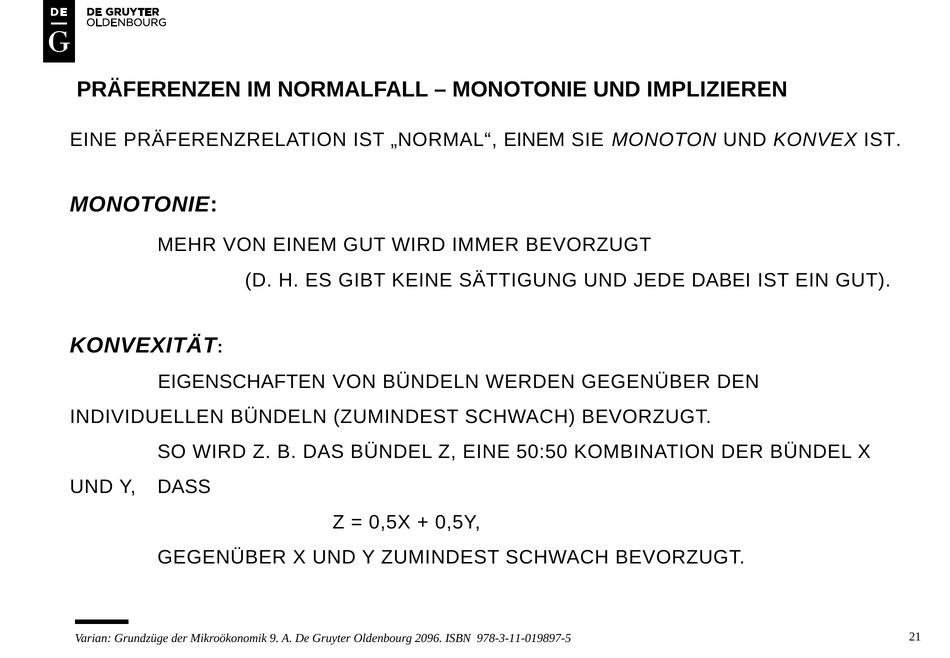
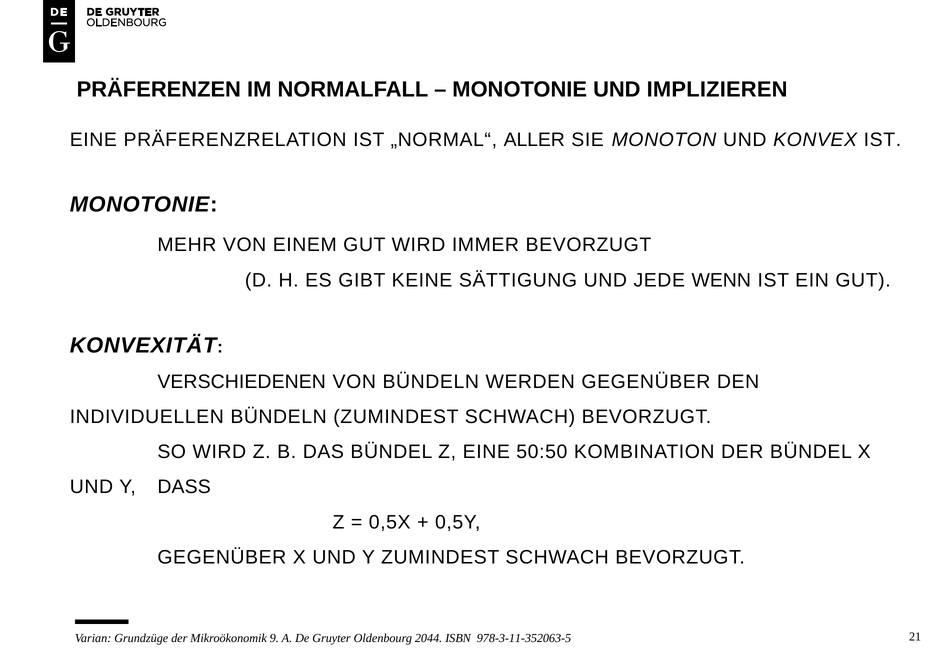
„NORMAL“ EINEM: EINEM -> ALLER (534, 140)
DABEI: DABEI -> WENN (721, 280)
EIGENSCHAFTEN: EIGENSCHAFTEN -> VERSCHIEDENEN (242, 382)
2096: 2096 -> 2044 (429, 638)
978-3-11-019897-5: 978-3-11-019897-5 -> 978-3-11-352063-5 (524, 638)
